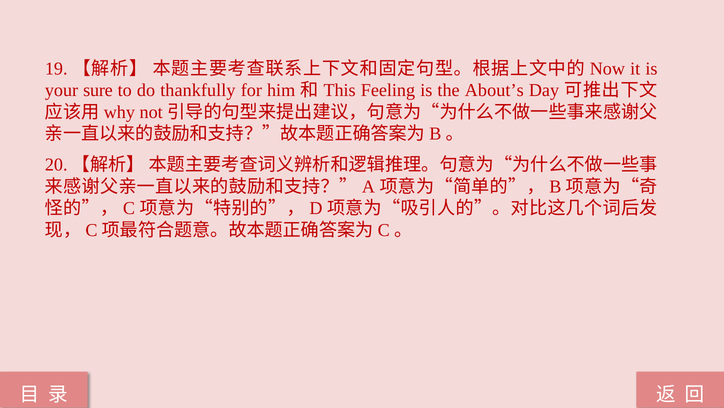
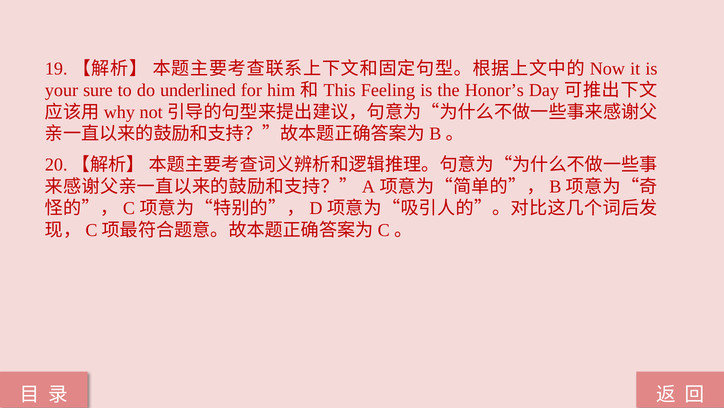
thankfully: thankfully -> underlined (198, 90)
About’s: About’s -> Honor’s (494, 90)
